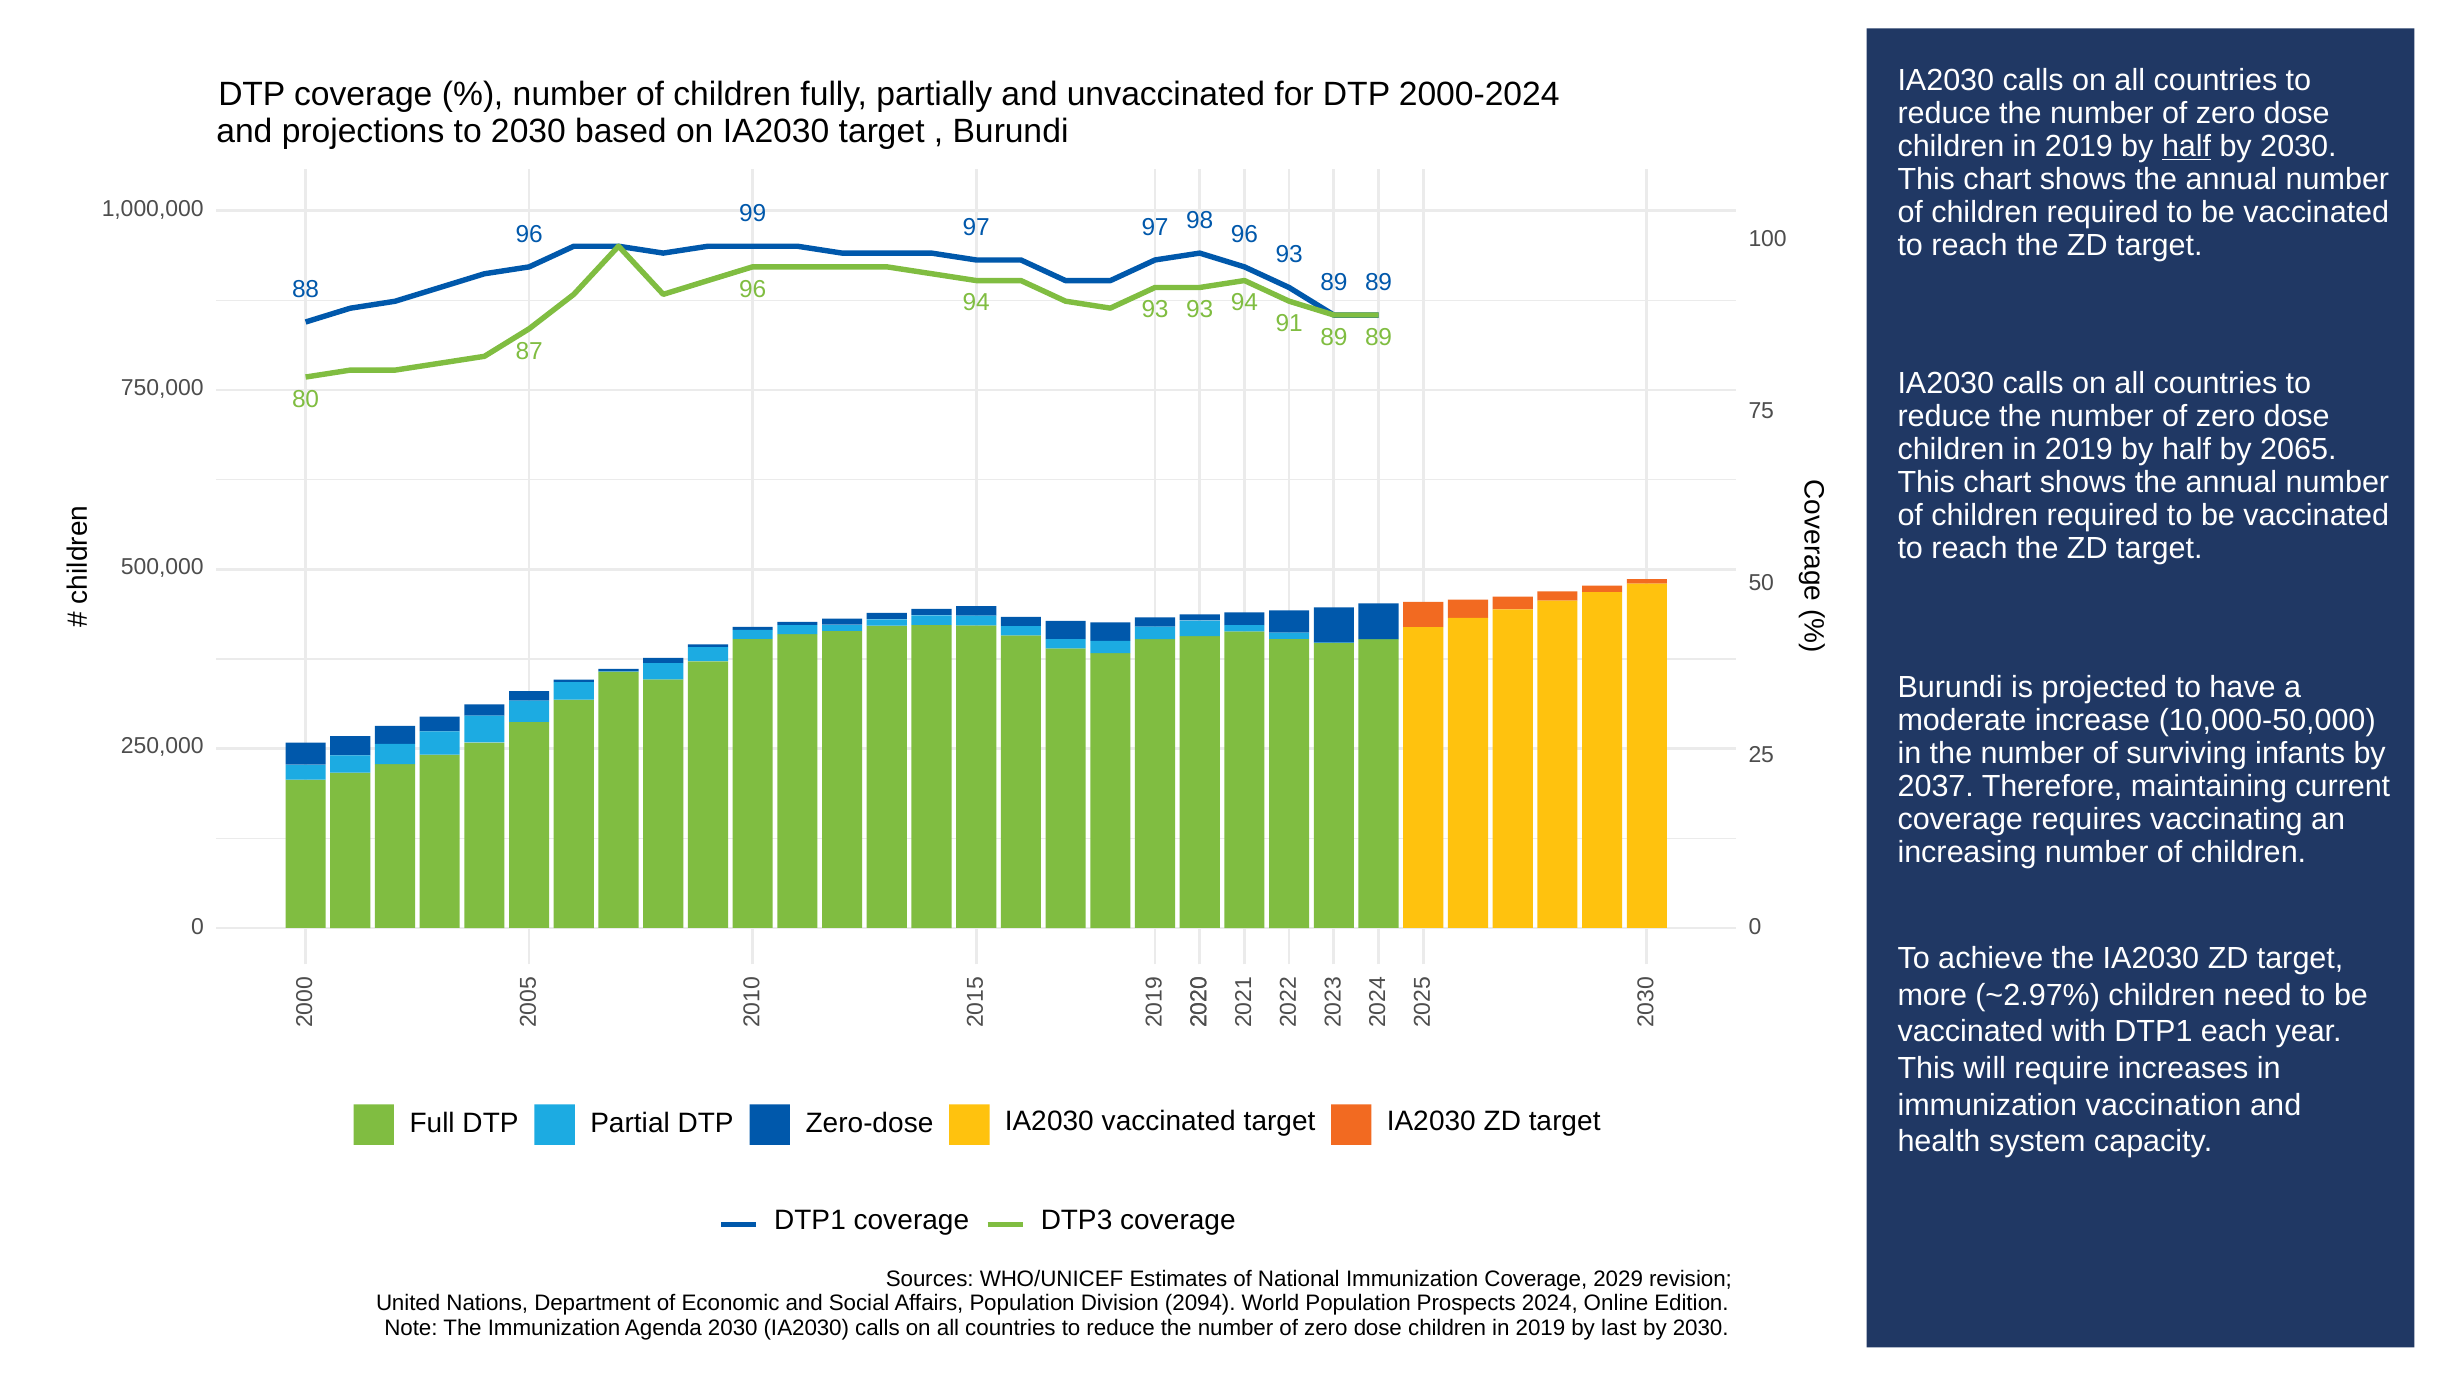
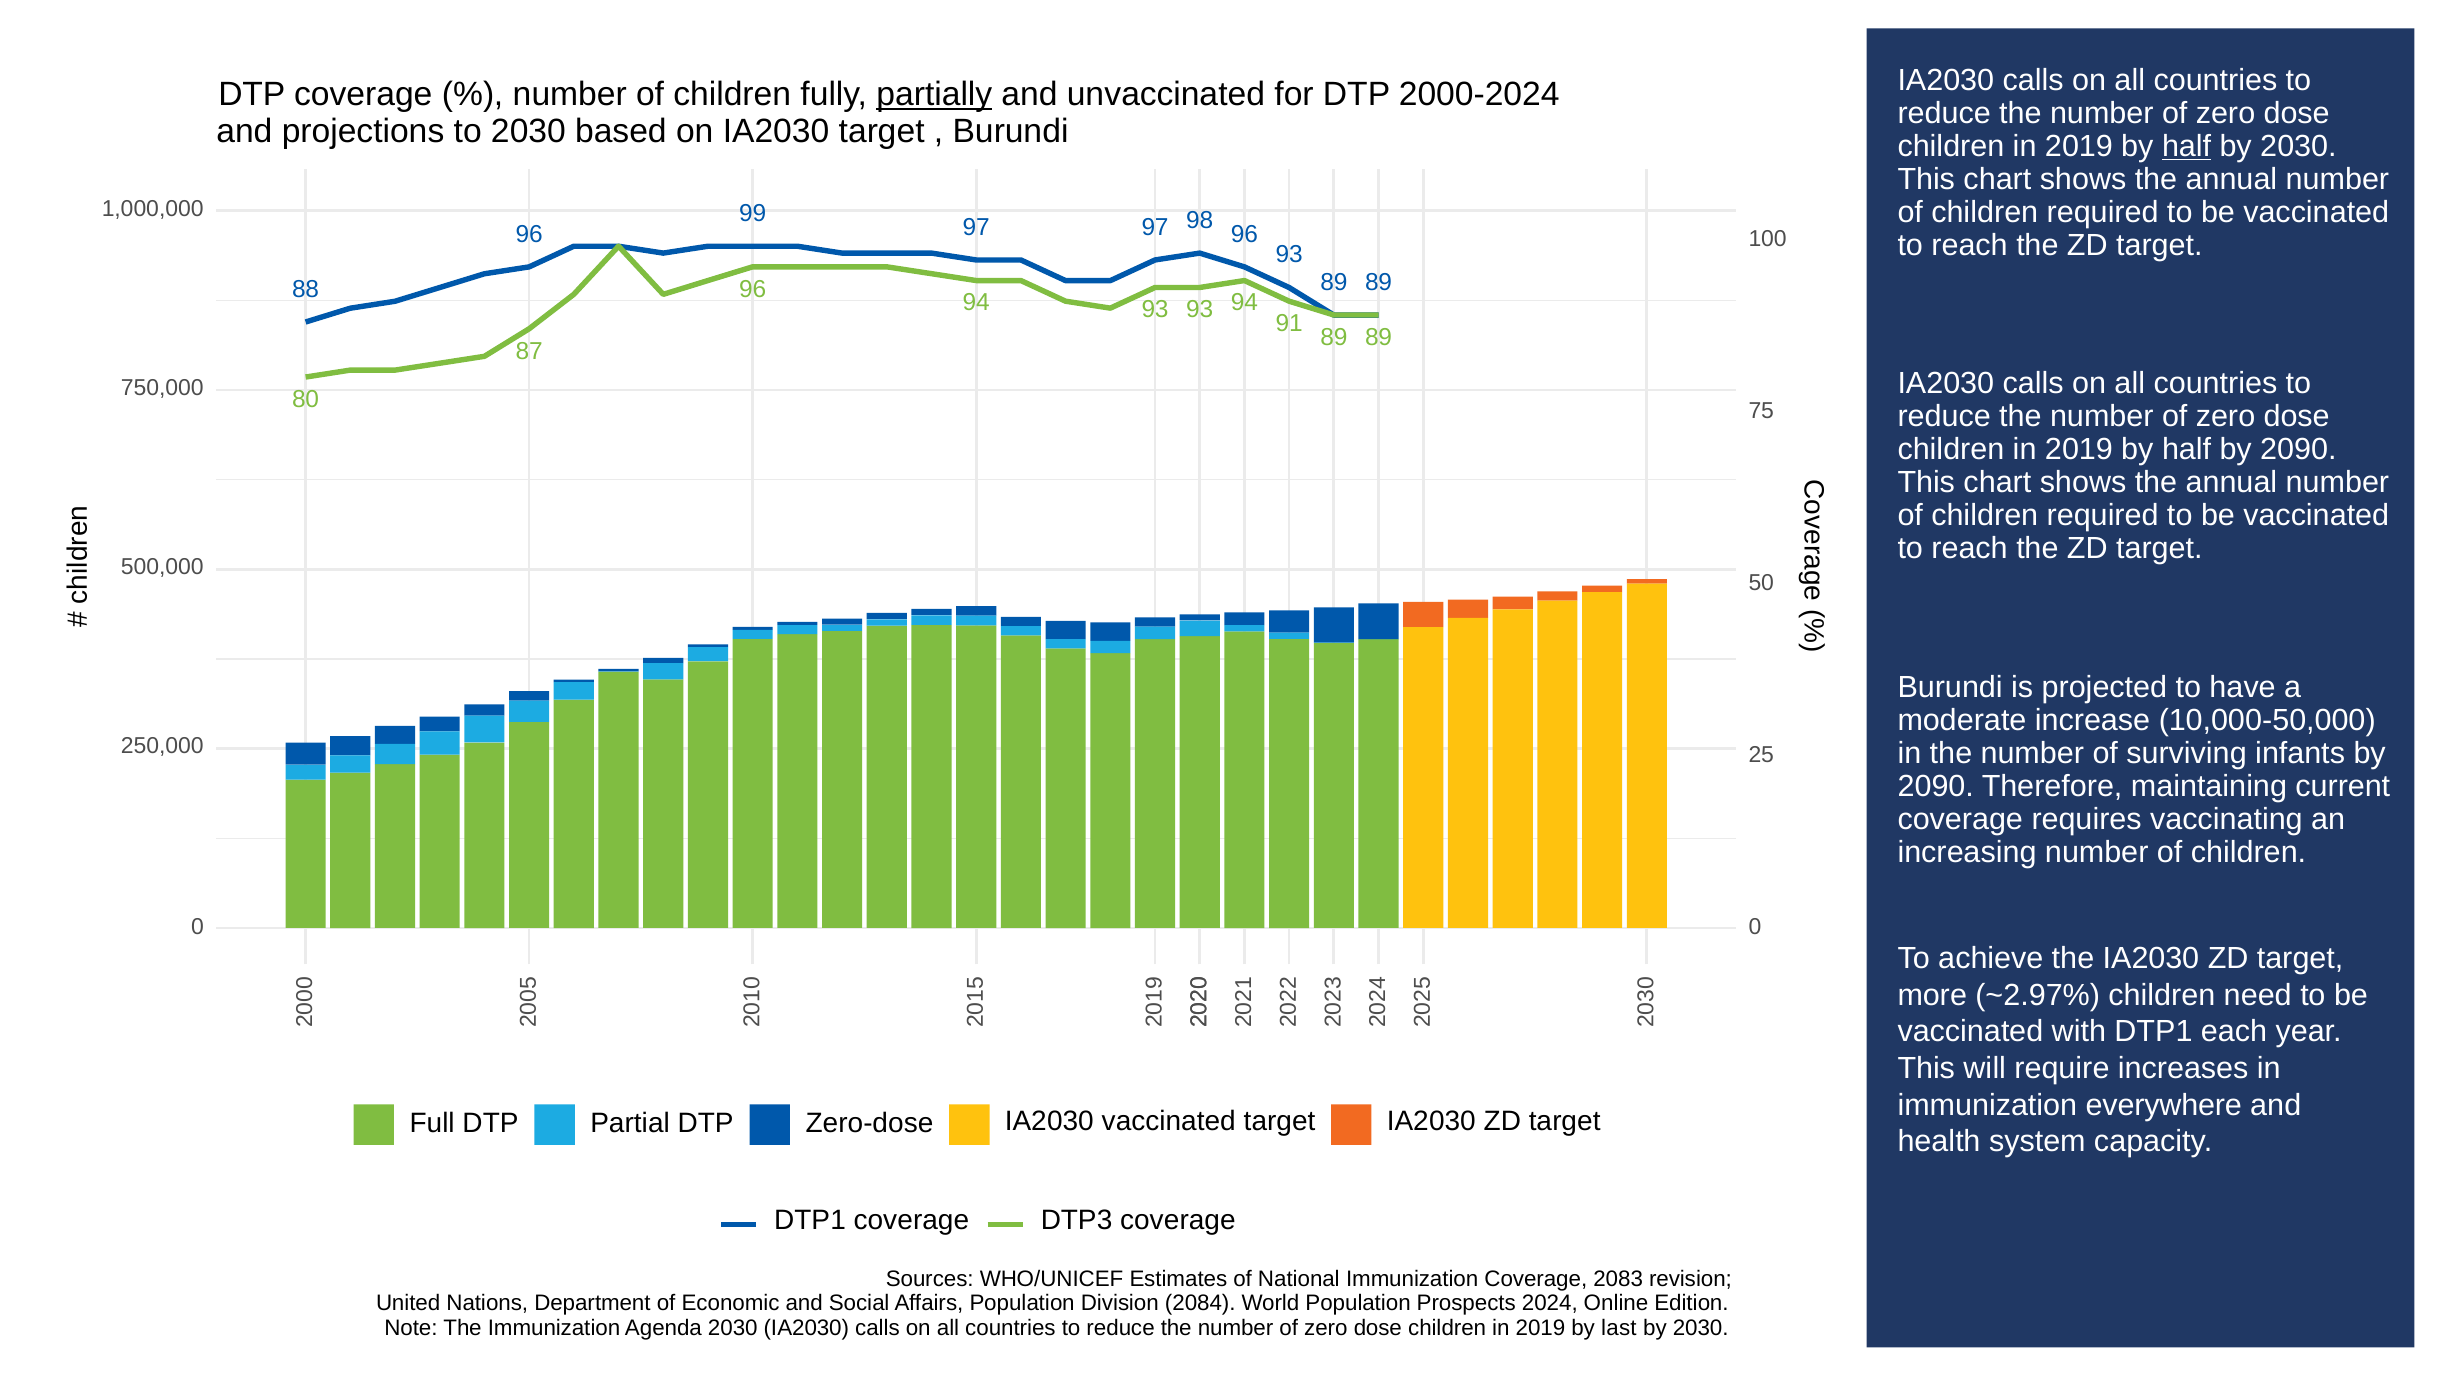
partially underline: none -> present (934, 95)
half by 2065: 2065 -> 2090 (2298, 450)
2037: 2037 -> 2090 (1936, 786)
vaccination: vaccination -> everywhere (2164, 1105)
2029: 2029 -> 2083 (1618, 1279)
2094: 2094 -> 2084 (1200, 1303)
